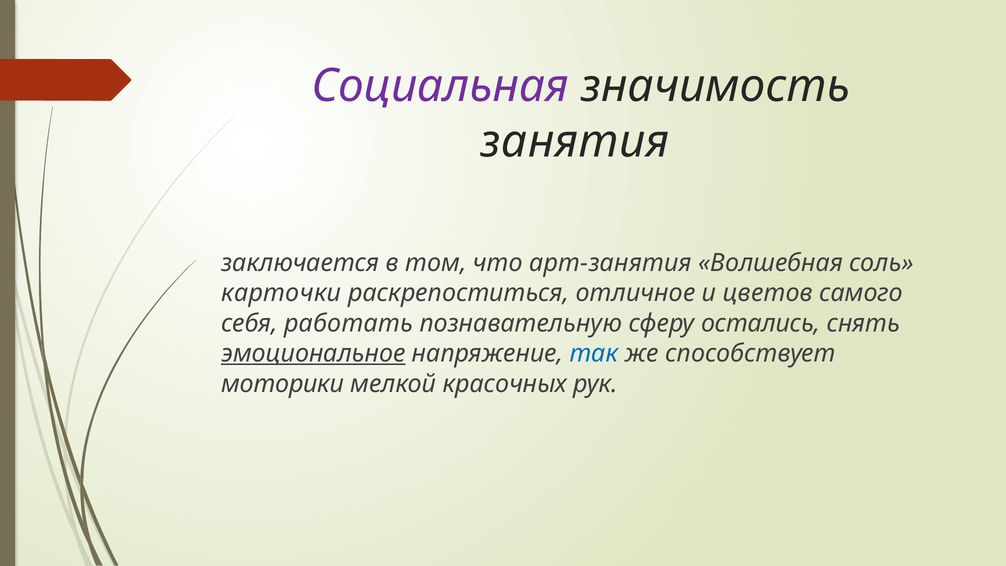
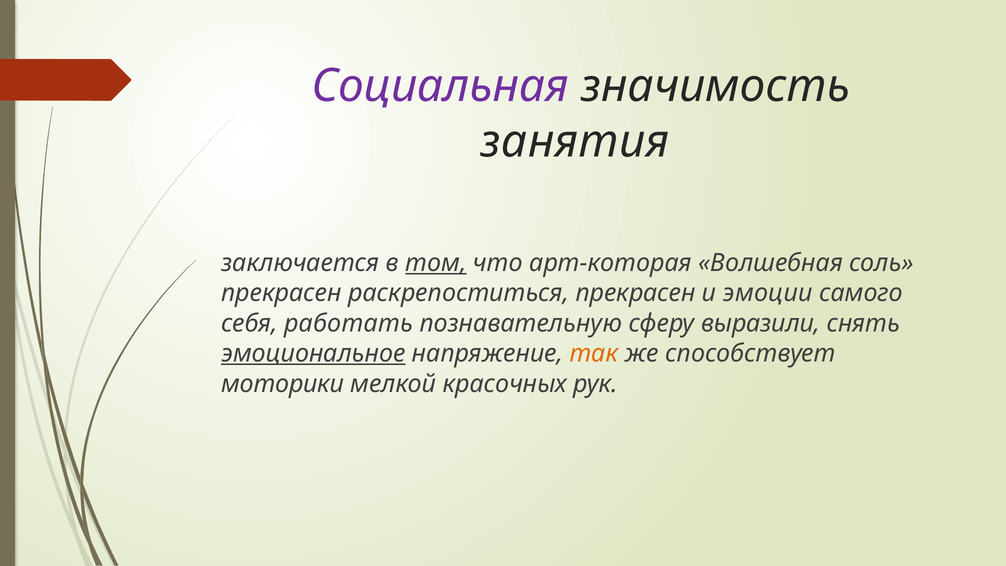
том underline: none -> present (436, 263)
арт-занятия: арт-занятия -> арт-которая (611, 263)
карточки: карточки -> прекрасен (281, 293)
раскрепоститься отличное: отличное -> прекрасен (636, 293)
цветов: цветов -> эмоции (768, 293)
остались: остались -> выразили (761, 323)
так colour: blue -> orange (594, 353)
